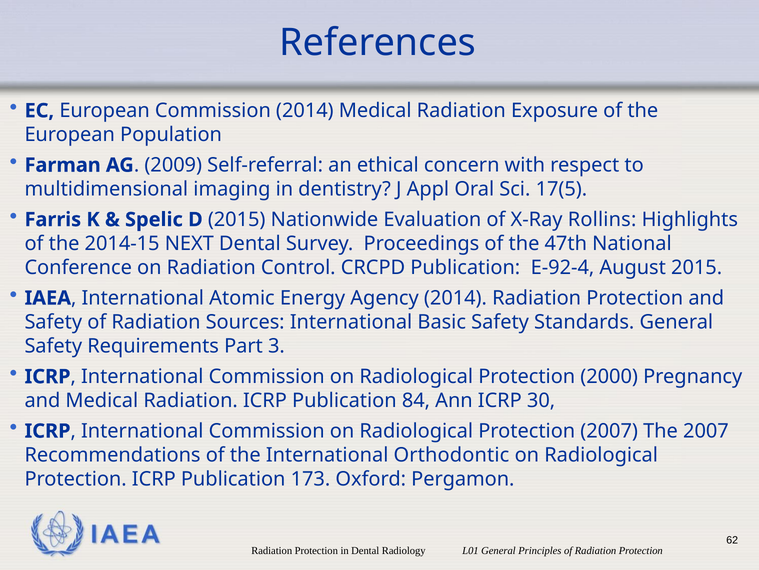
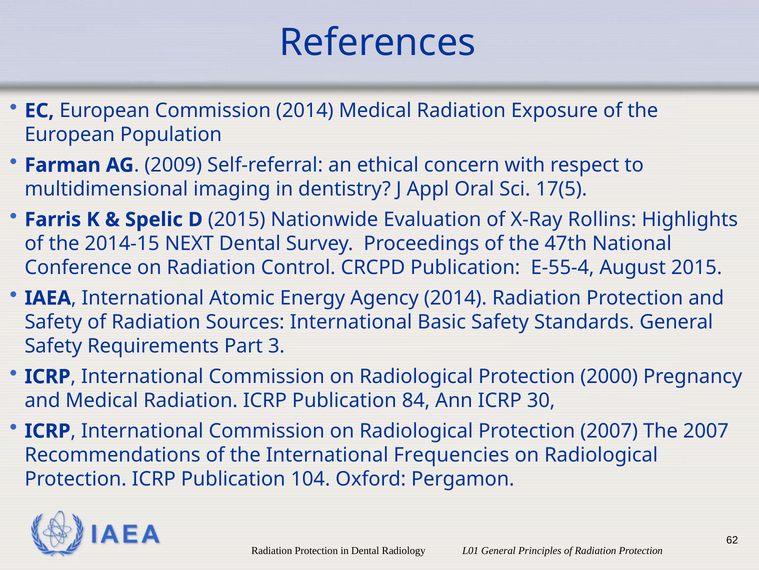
E-92-4: E-92-4 -> E-55-4 (563, 267)
Orthodontic: Orthodontic -> Frequencies (451, 455)
173: 173 -> 104 (310, 479)
